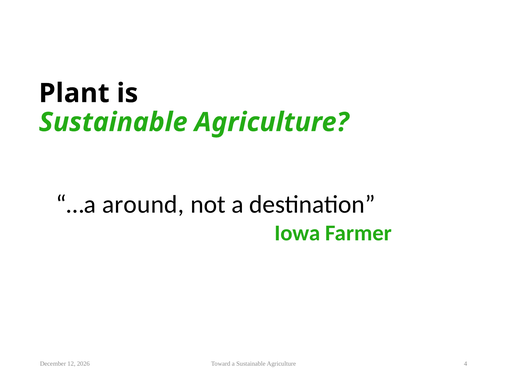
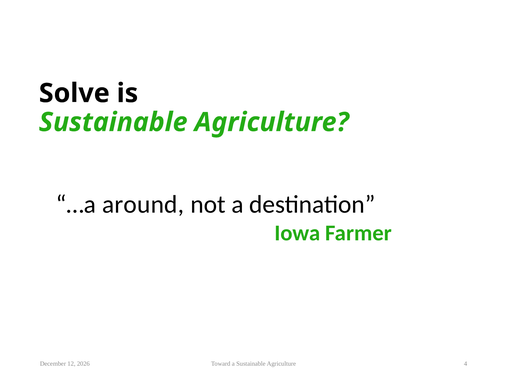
Plant: Plant -> Solve (74, 93)
